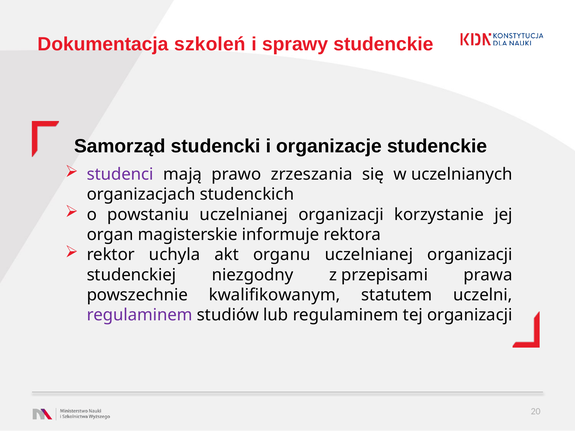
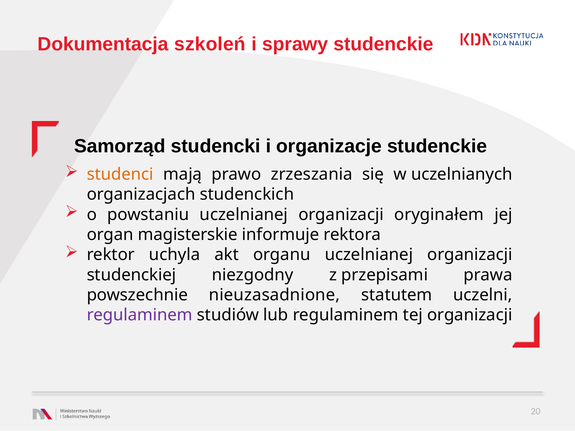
studenci colour: purple -> orange (120, 174)
korzystanie: korzystanie -> oryginałem (439, 215)
kwalifikowanym: kwalifikowanym -> nieuzasadnione (274, 295)
